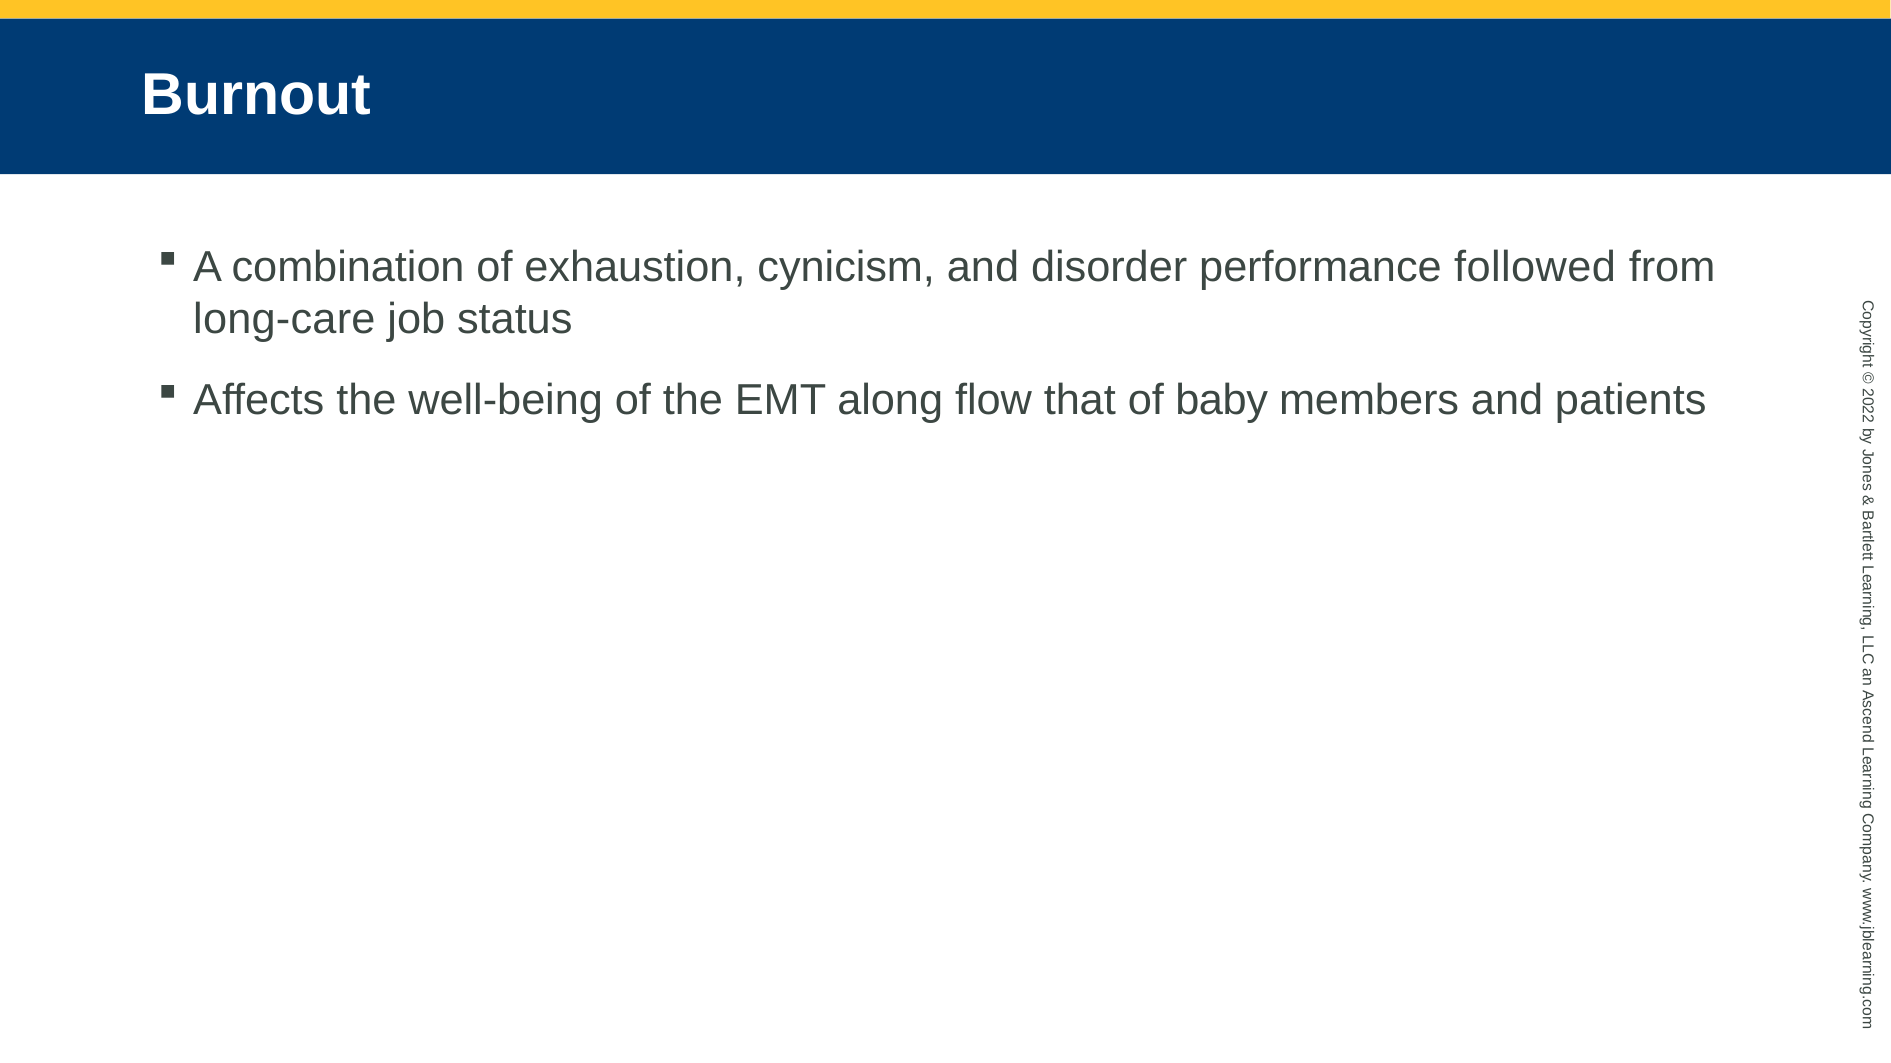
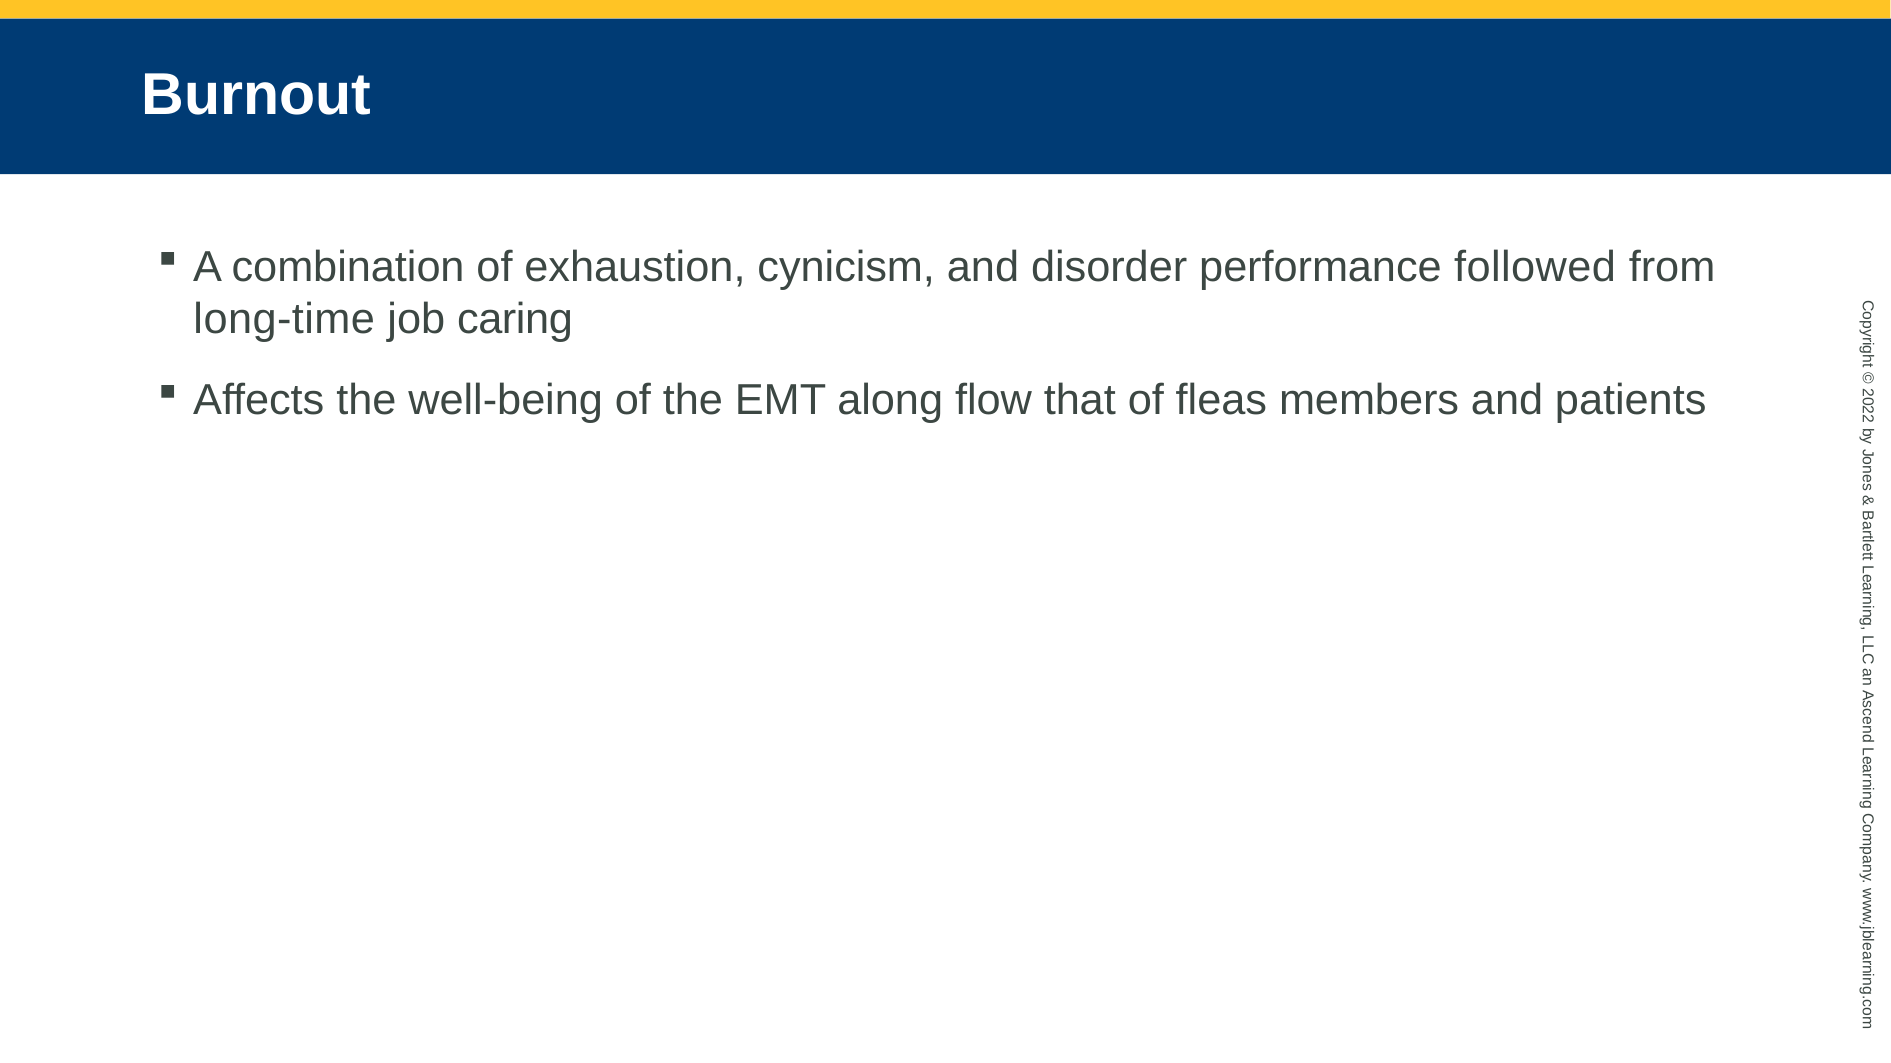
long-care: long-care -> long-time (284, 319)
status: status -> caring (515, 319)
baby: baby -> fleas (1221, 401)
